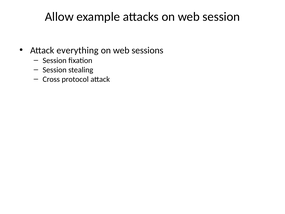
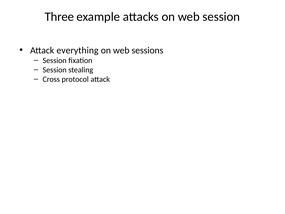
Allow: Allow -> Three (59, 17)
